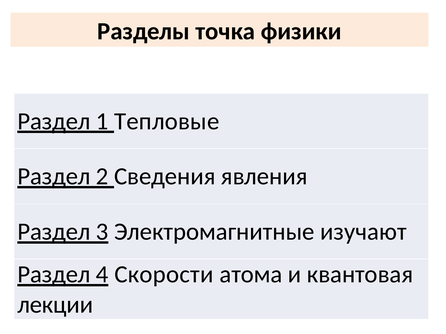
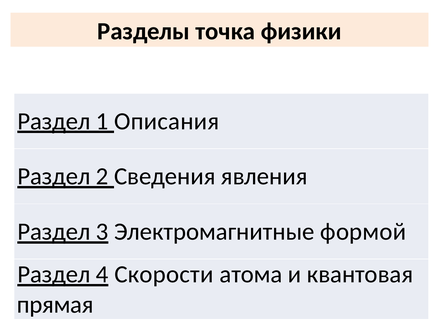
Тепловые: Тепловые -> Описания (167, 121)
изучают: изучают -> формой (363, 232)
лекции: лекции -> прямая (55, 305)
